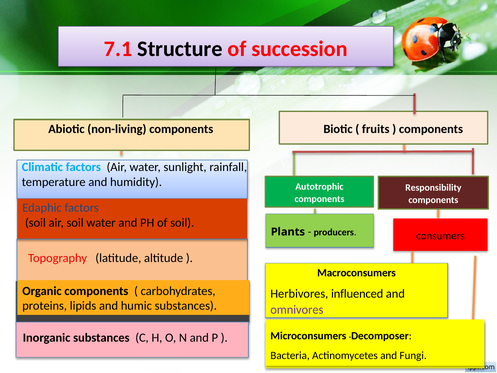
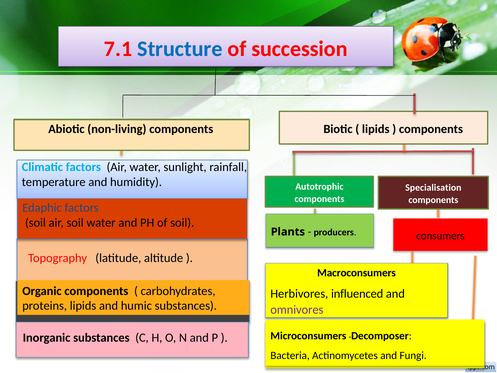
Structure colour: black -> blue (180, 49)
fruits: fruits -> lipids (376, 129)
Responsibility: Responsibility -> Specialisation (433, 187)
